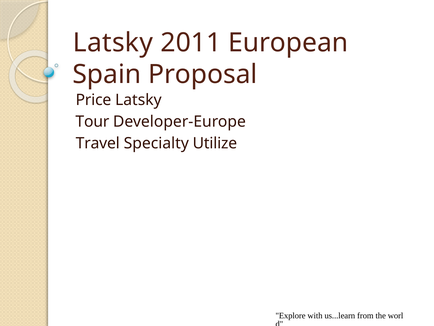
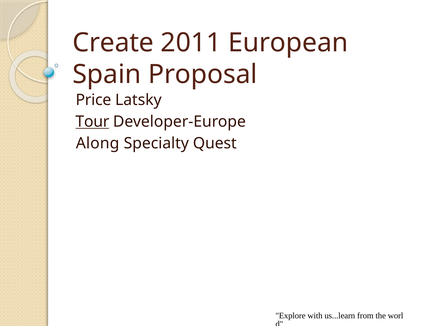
Latsky: Latsky -> Create (113, 43)
Tour underline: none -> present (92, 121)
Travel: Travel -> Along (98, 143)
Utilize: Utilize -> Quest (215, 143)
